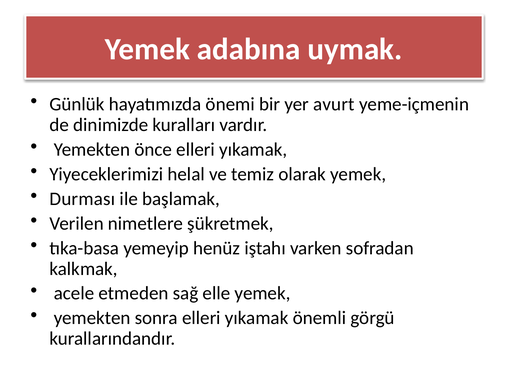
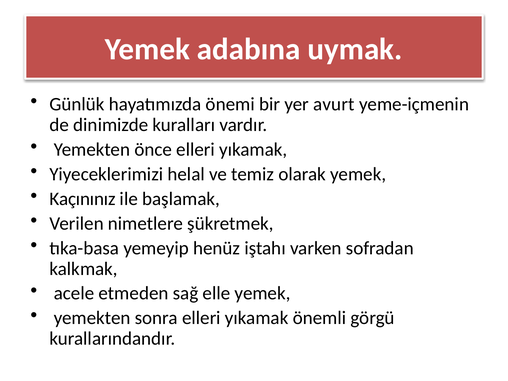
Durması: Durması -> Kaçınınız (83, 199)
